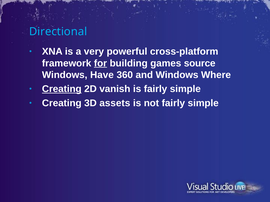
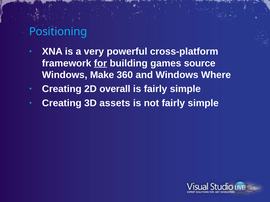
Directional: Directional -> Positioning (58, 32)
Have: Have -> Make (102, 75)
Creating underline: present -> none (62, 89)
vanish: vanish -> overall (115, 89)
